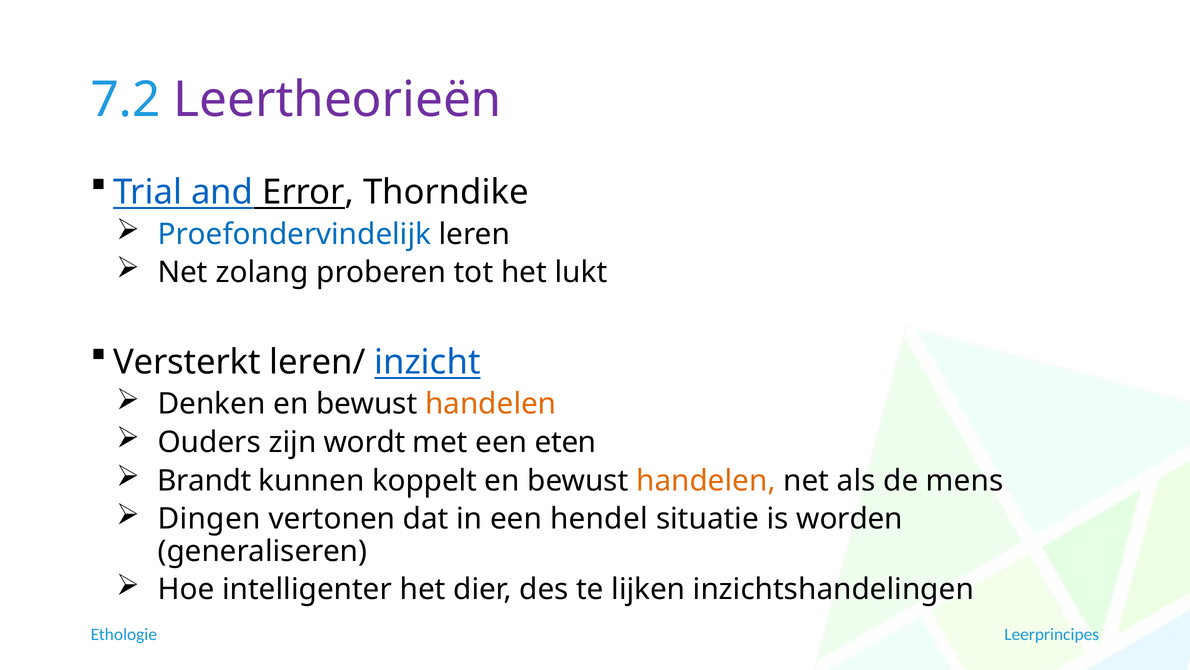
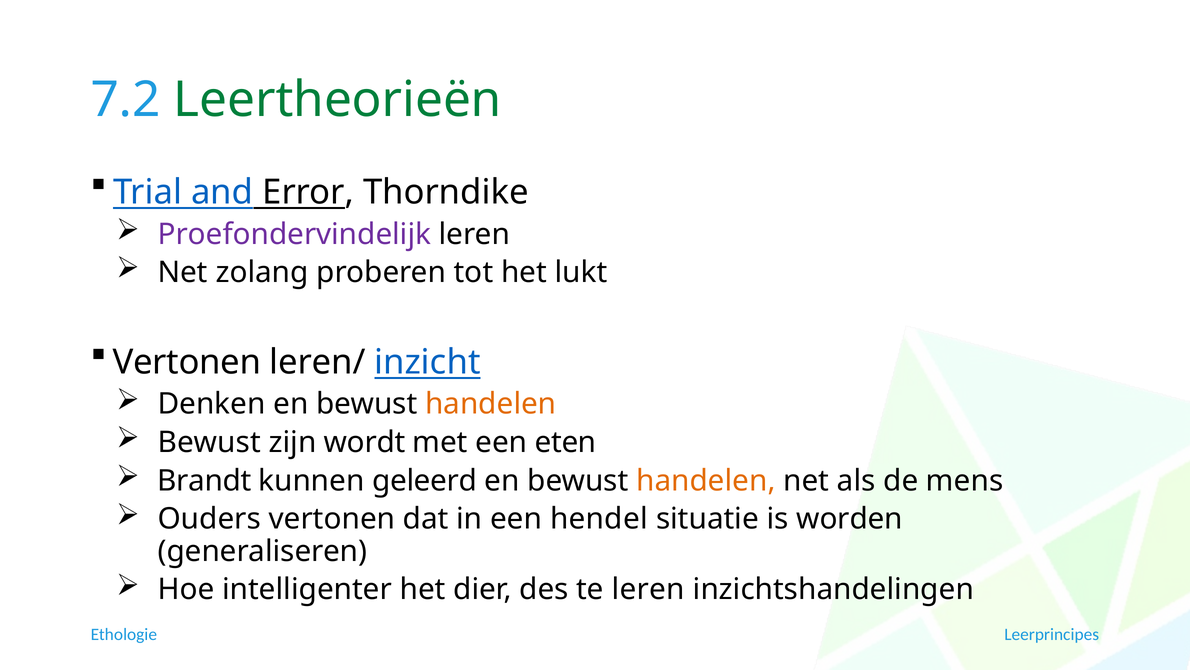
Leertheorieën colour: purple -> green (337, 100)
Proefondervindelijk colour: blue -> purple (294, 234)
Versterkt: Versterkt -> Vertonen (187, 362)
Ouders: Ouders -> Bewust (209, 442)
koppelt: koppelt -> geleerd (425, 480)
Dingen: Dingen -> Ouders (209, 519)
te lijken: lijken -> leren (648, 589)
